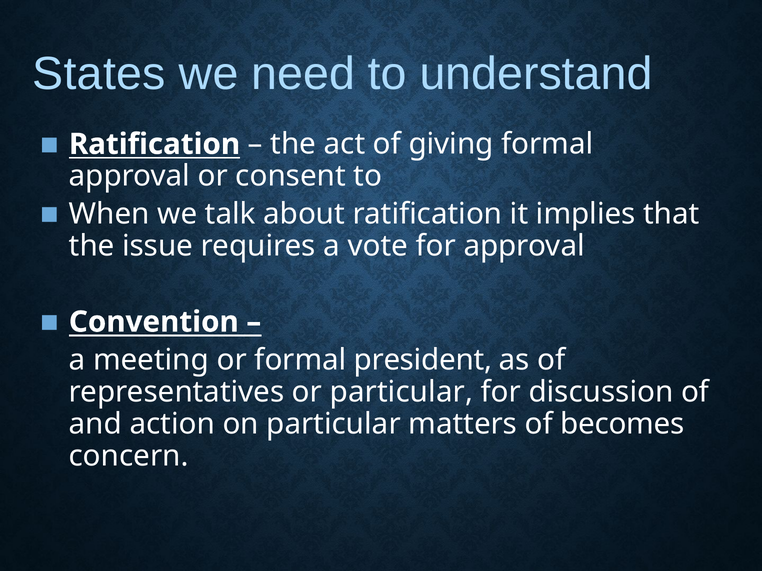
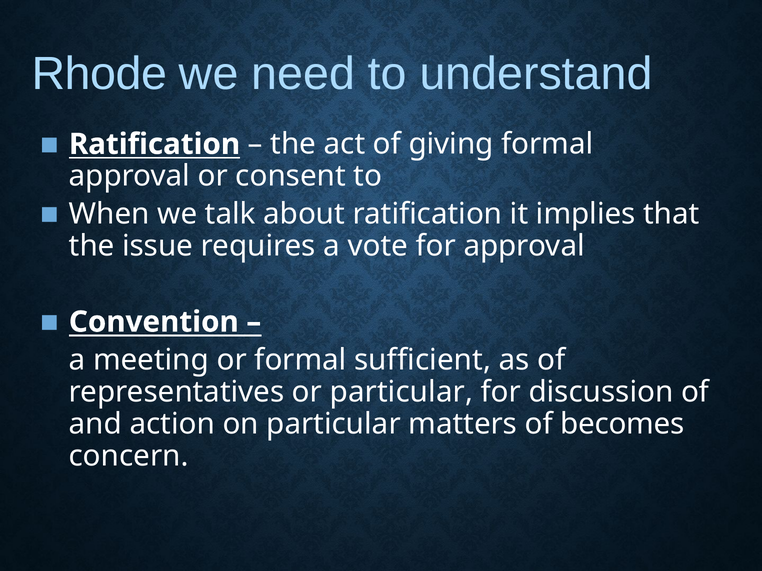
States: States -> Rhode (99, 74)
president: president -> sufficient (423, 360)
